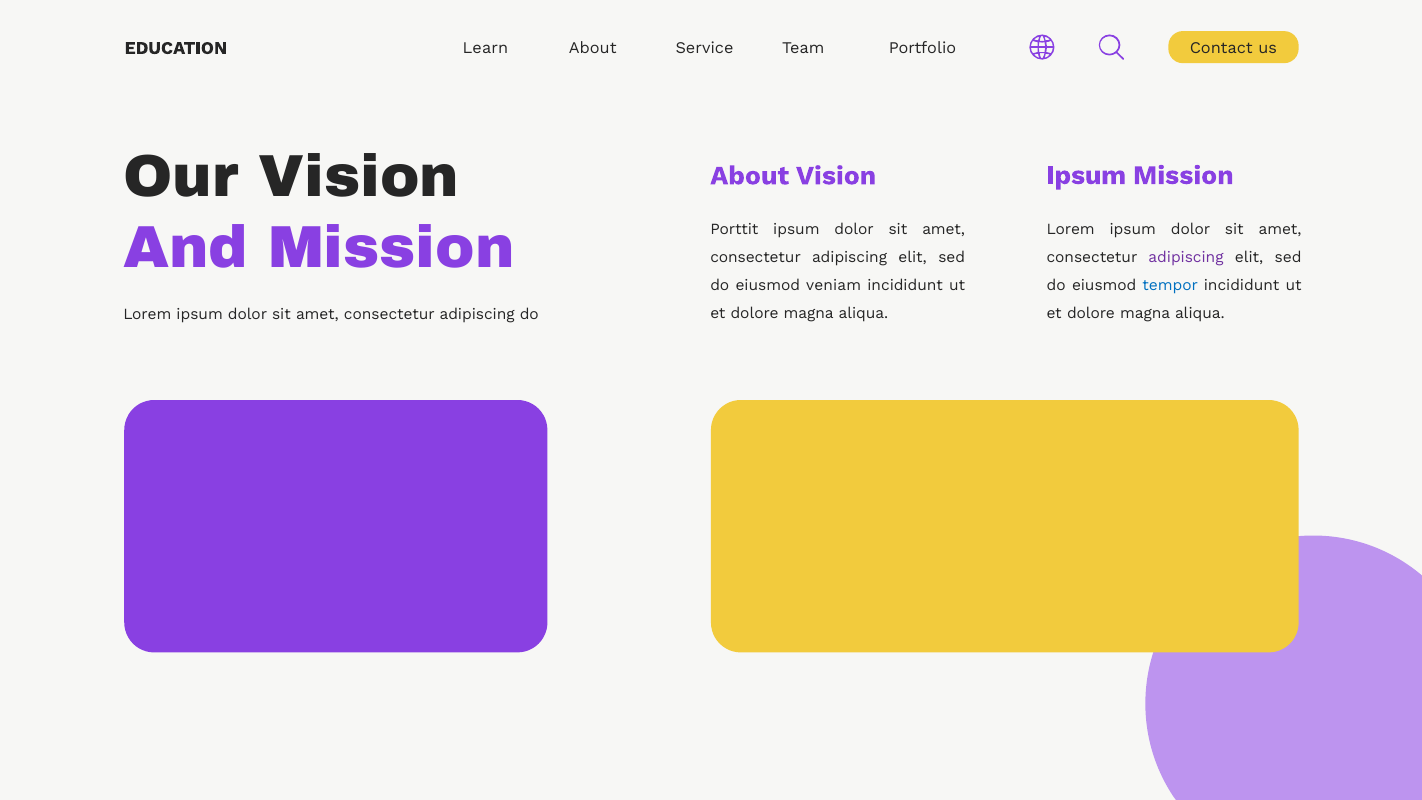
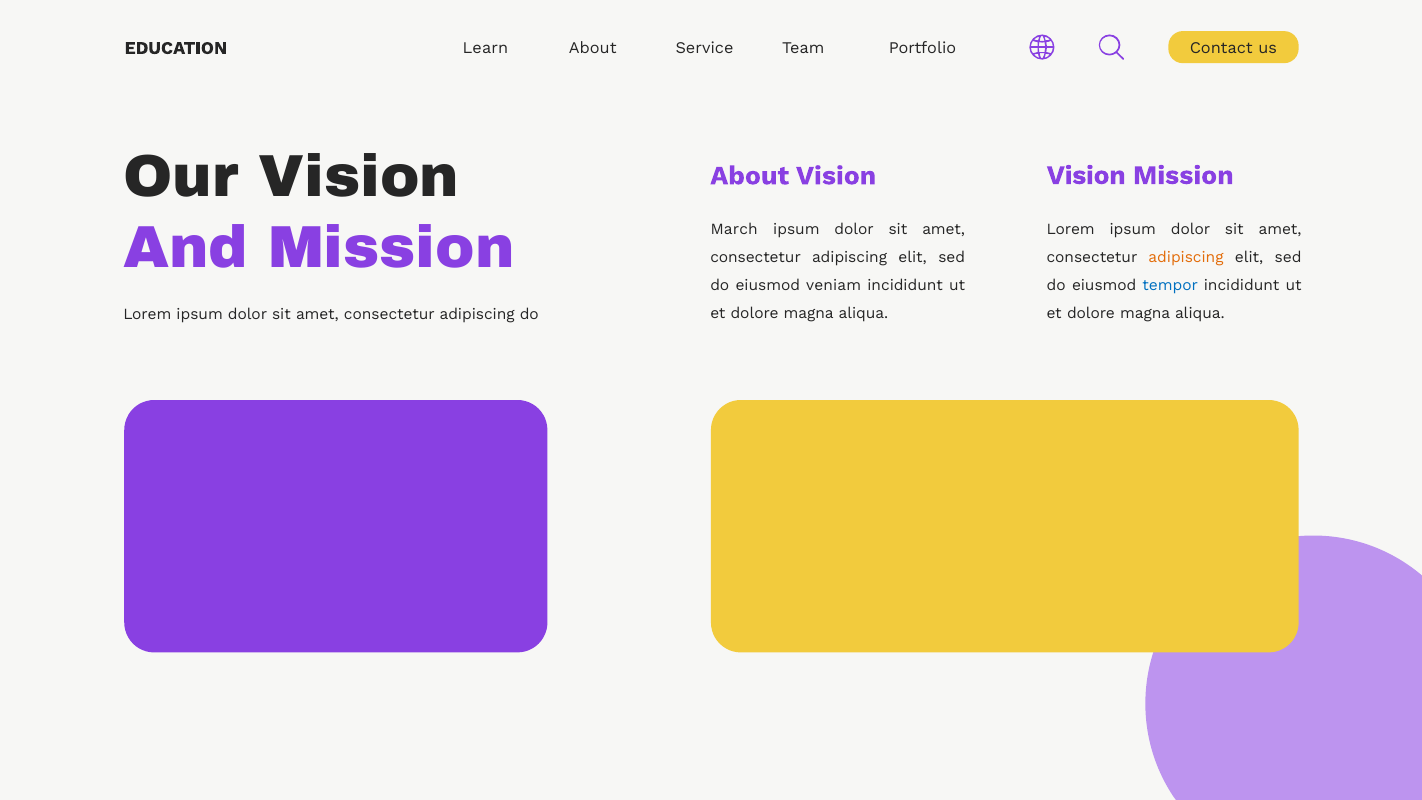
Ipsum: Ipsum -> Vision (1086, 175)
Porttit: Porttit -> March (734, 229)
adipiscing colour: purple -> orange (1186, 257)
